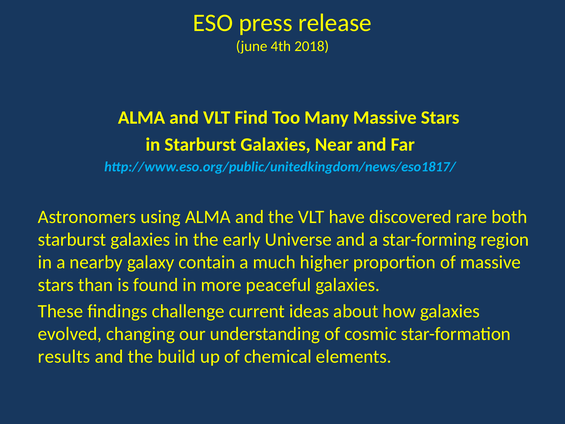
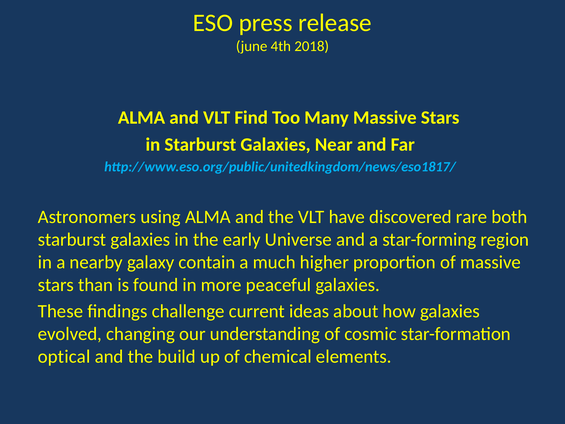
results: results -> optical (64, 356)
